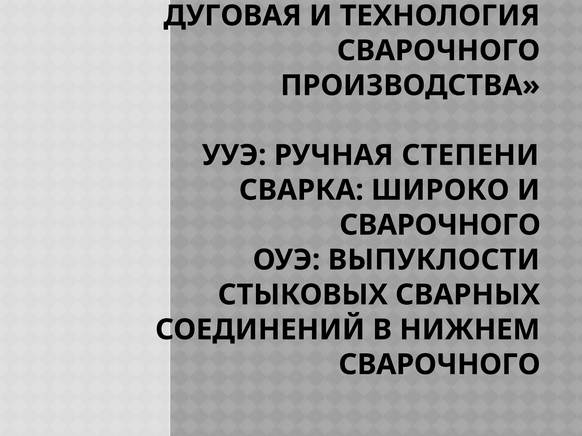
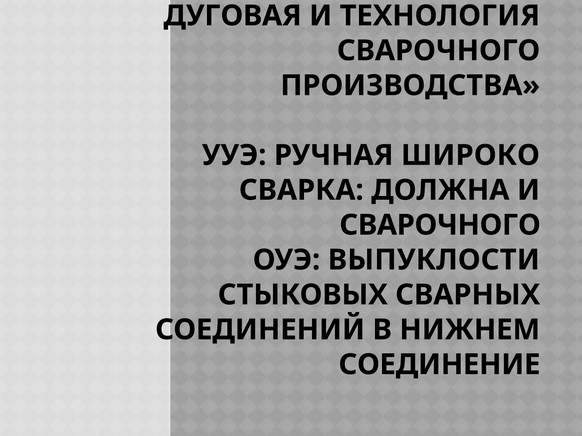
СТЕПЕНИ: СТЕПЕНИ -> ШИРОКО (470, 155)
ШИРОКО: ШИРОКО -> ДОЛЖНА (440, 190)
СВАРОЧНОГО: СВАРОЧНОГО -> СОЕДИНЕНИЕ (440, 365)
